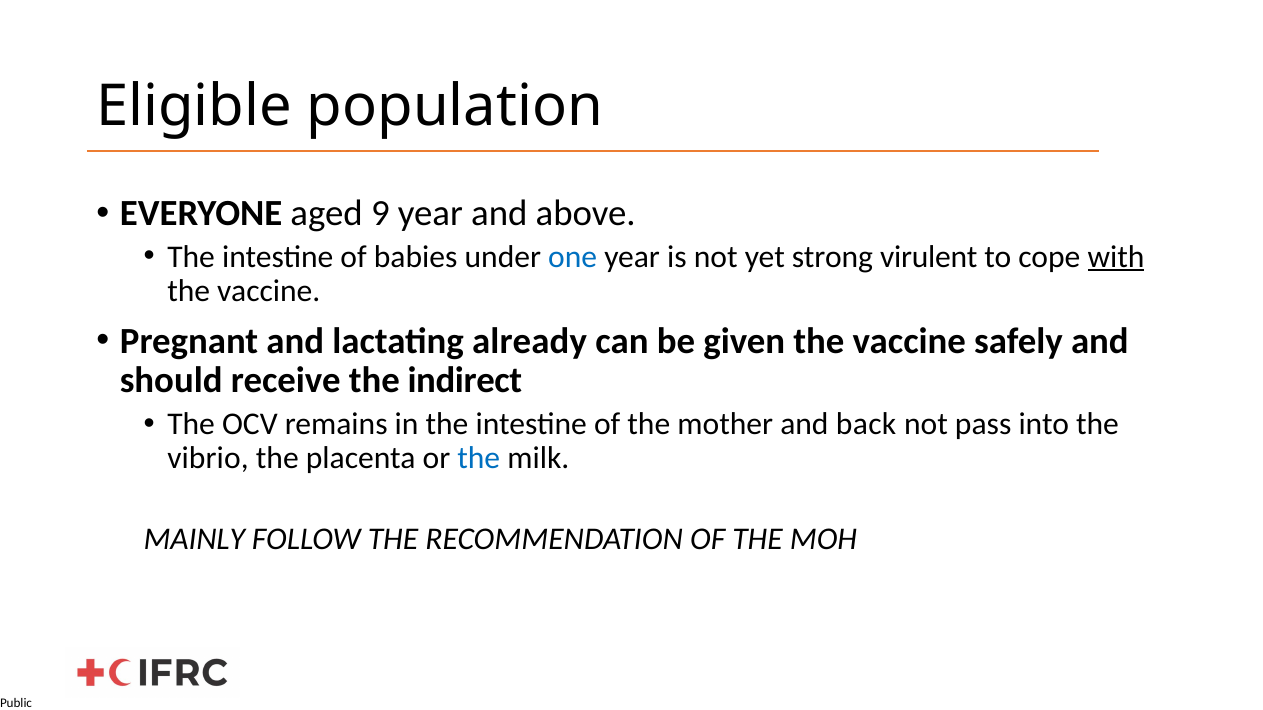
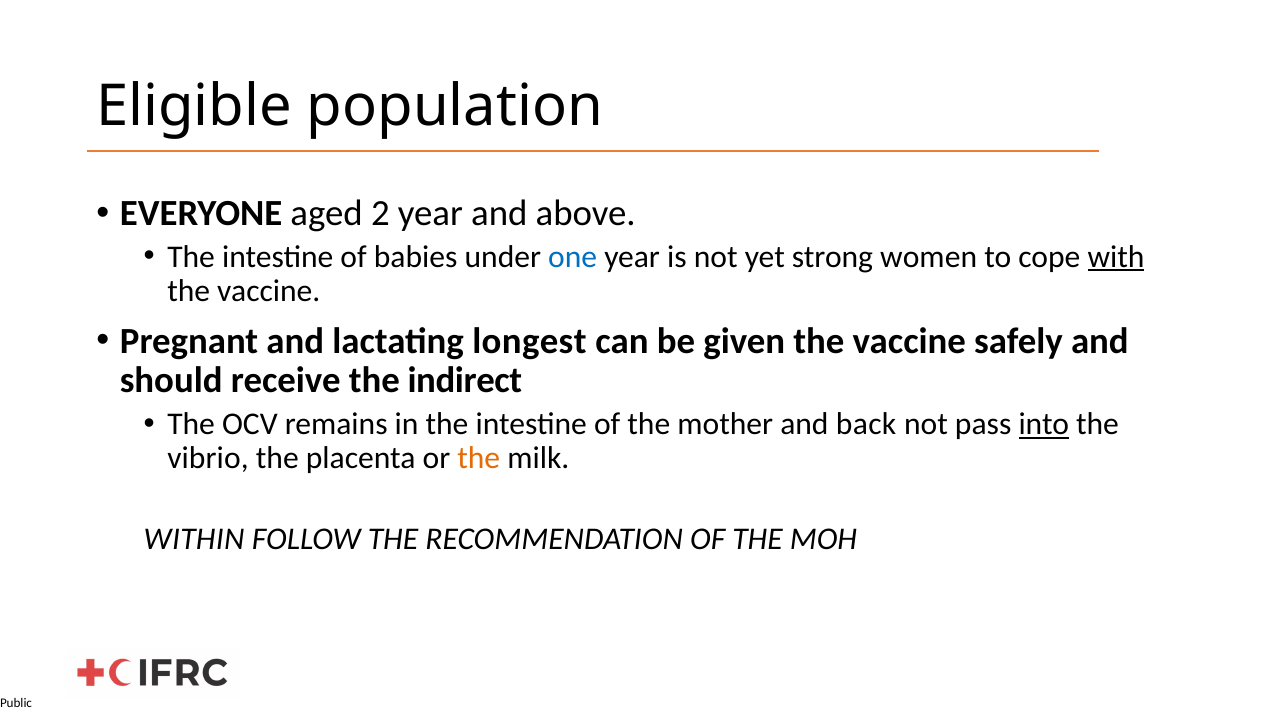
9: 9 -> 2 (380, 213)
virulent: virulent -> women (929, 257)
already: already -> longest (529, 341)
into underline: none -> present (1044, 424)
the colour: blue -> orange (479, 458)
MAINLY: MAINLY -> WITHIN (194, 540)
